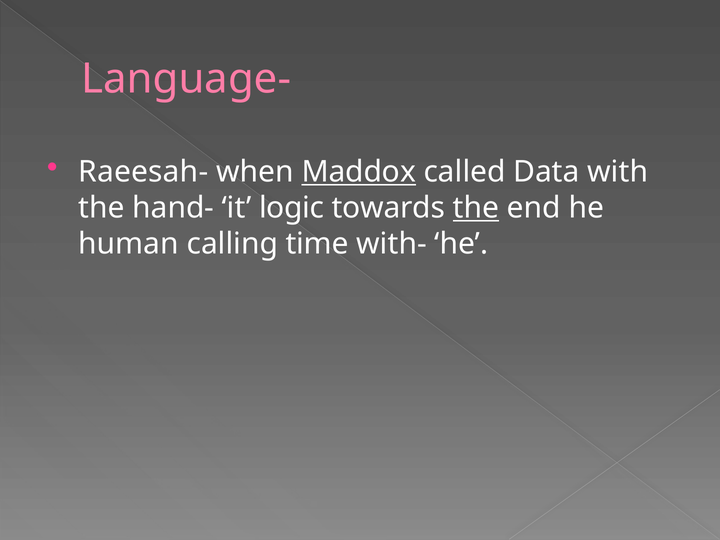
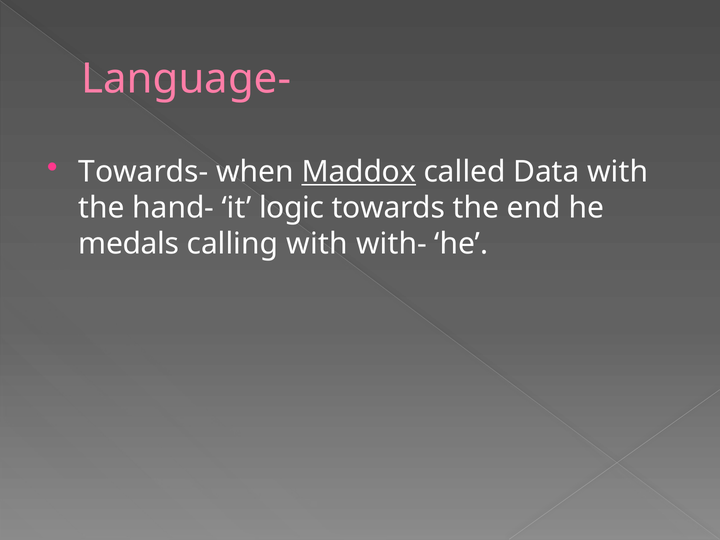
Raeesah-: Raeesah- -> Towards- (143, 172)
the underline: present -> none (476, 208)
human: human -> medals (129, 244)
calling time: time -> with (317, 244)
